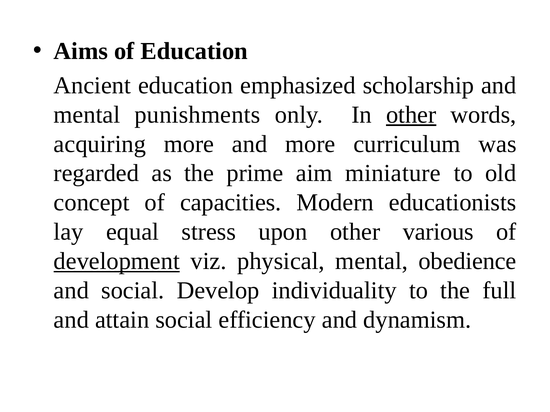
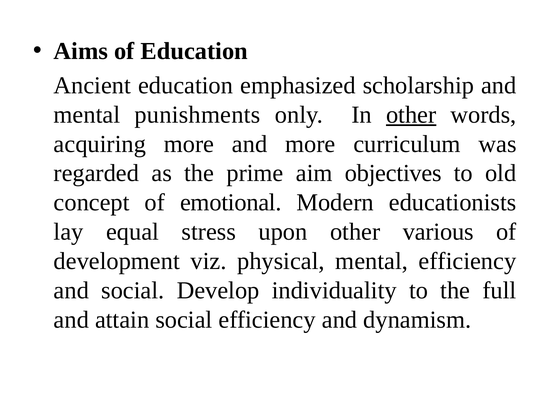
miniature: miniature -> objectives (393, 173)
capacities: capacities -> emotional (231, 203)
development underline: present -> none (117, 261)
mental obedience: obedience -> efficiency (467, 261)
